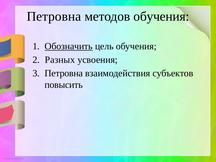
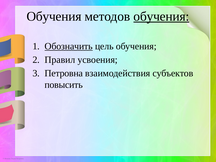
Петровна: Петровна -> Обучения (54, 16)
обучения underline: none -> present (161, 16)
Разных: Разных -> Правил (60, 60)
